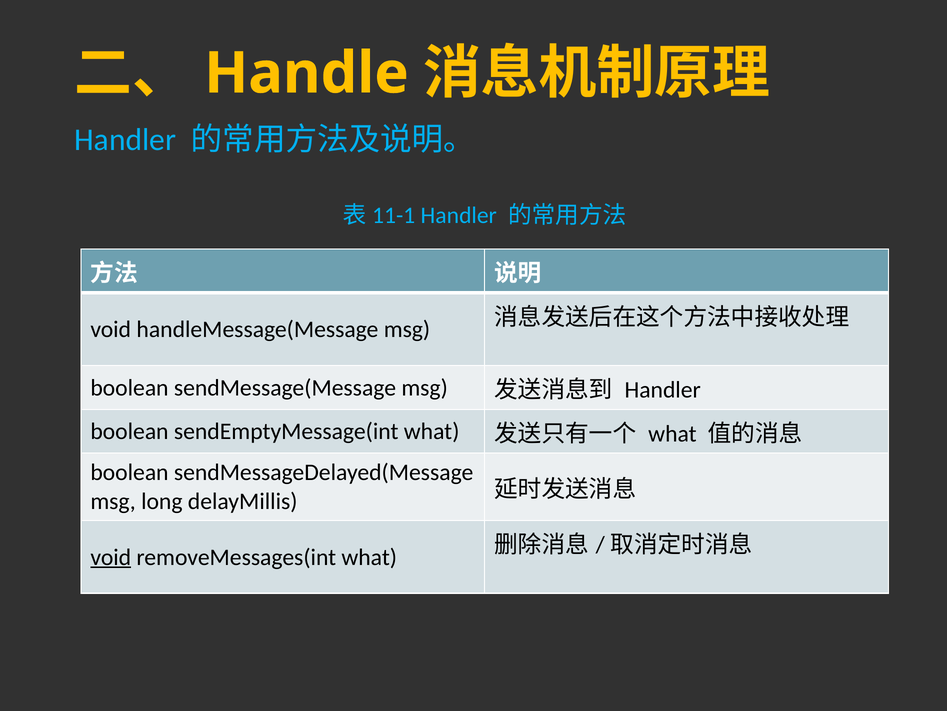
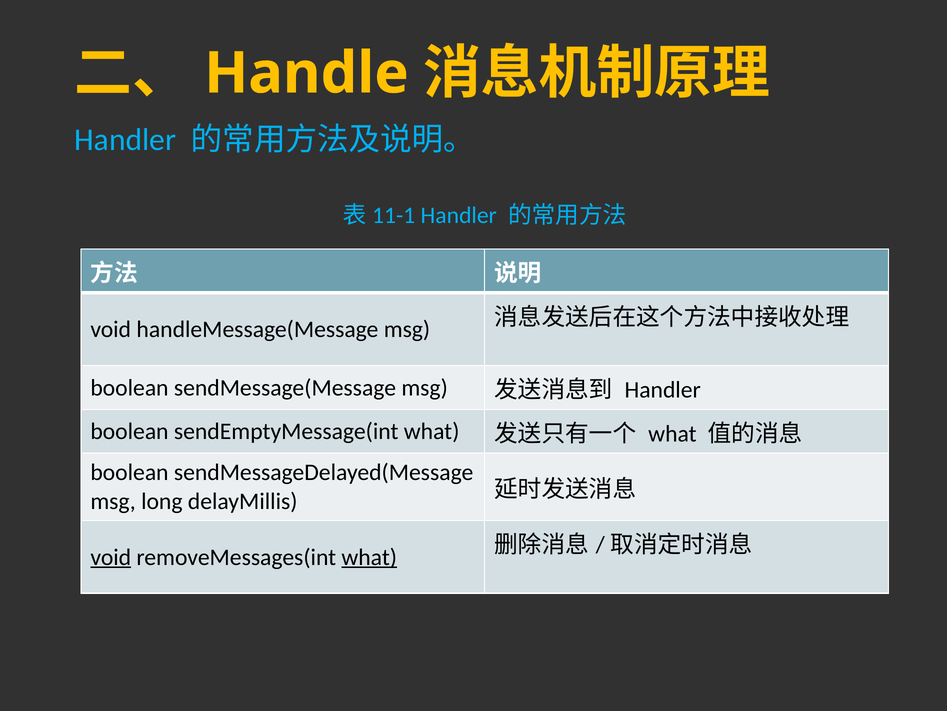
what underline: none -> present (369, 557)
